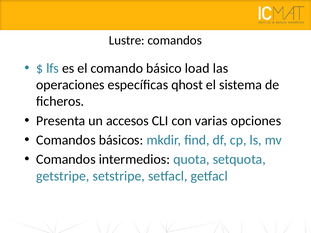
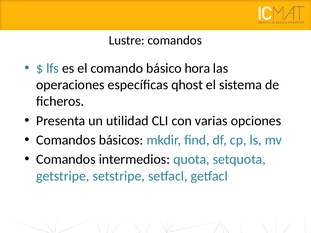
load: load -> hora (197, 68)
accesos: accesos -> utilidad (127, 121)
